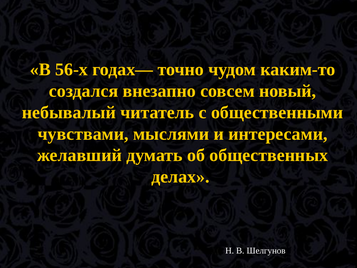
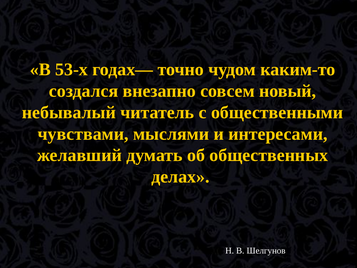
56-х: 56-х -> 53-х (72, 69)
